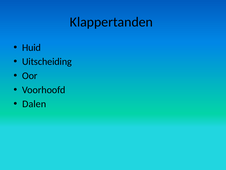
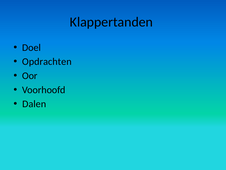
Huid: Huid -> Doel (31, 47)
Uitscheiding: Uitscheiding -> Opdrachten (47, 61)
